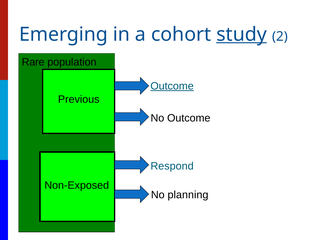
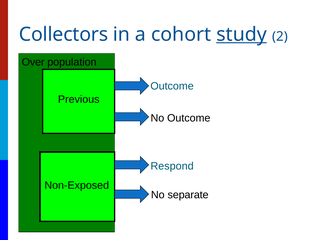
Emerging: Emerging -> Collectors (64, 34)
Rare: Rare -> Over (33, 62)
Outcome underline: present -> none (172, 86)
planning: planning -> separate (188, 195)
